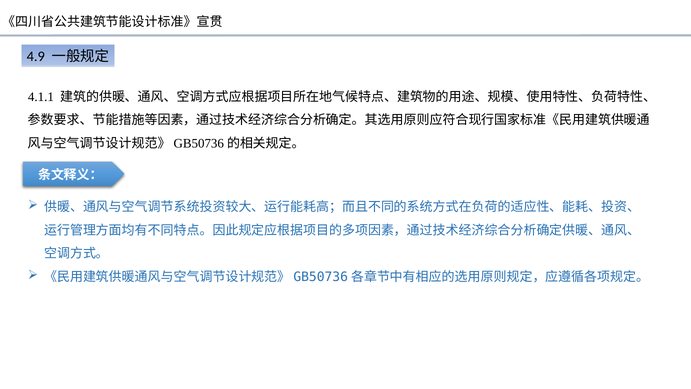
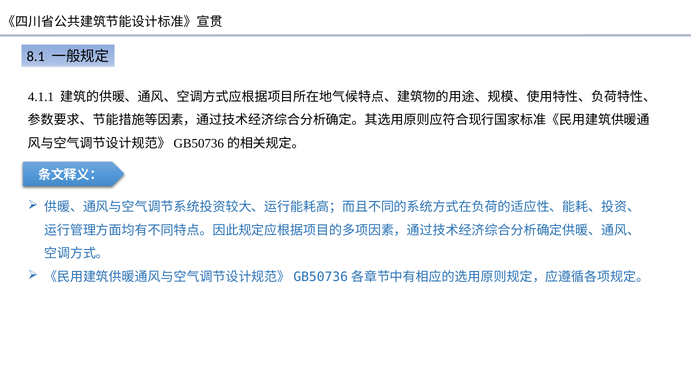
4.9: 4.9 -> 8.1 (36, 56)
